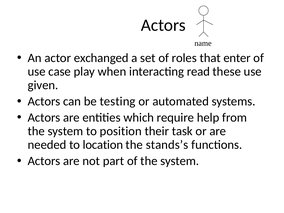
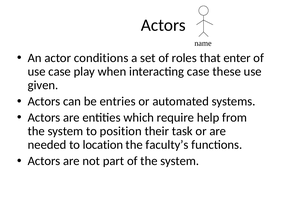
exchanged: exchanged -> conditions (101, 58)
interacting read: read -> case (198, 72)
testing: testing -> entries (118, 101)
stands’s: stands’s -> faculty’s (167, 145)
